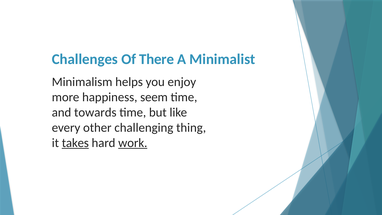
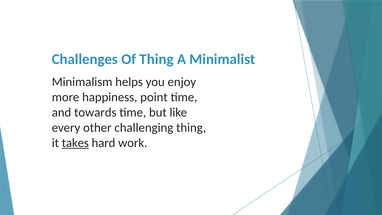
Of There: There -> Thing (156, 59)
seem: seem -> point (154, 97)
work underline: present -> none (133, 143)
